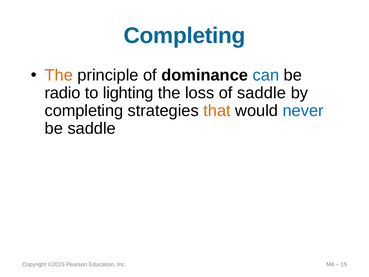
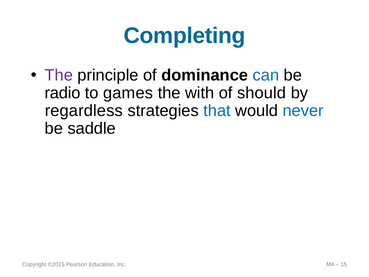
The colour: orange -> purple (59, 75)
lighting: lighting -> games (128, 93)
loss: loss -> with (200, 93)
of saddle: saddle -> should (262, 93)
completing: completing -> regardless (84, 111)
that colour: orange -> blue (217, 111)
